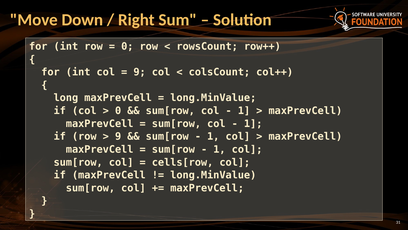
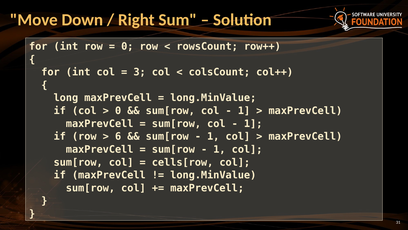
9: 9 -> 3 (140, 72)
9: 9 -> 6 (118, 136)
